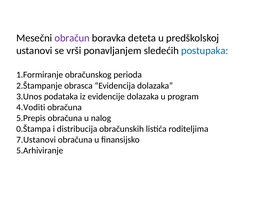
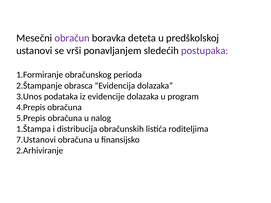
postupaka colour: blue -> purple (205, 51)
4.Voditi: 4.Voditi -> 4.Prepis (31, 107)
0.Štampa: 0.Štampa -> 1.Štampa (34, 129)
5.Arhiviranje: 5.Arhiviranje -> 2.Arhiviranje (40, 151)
